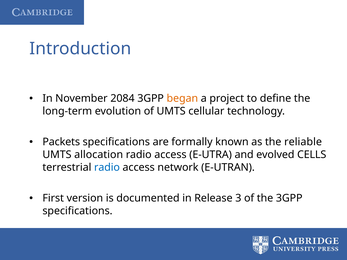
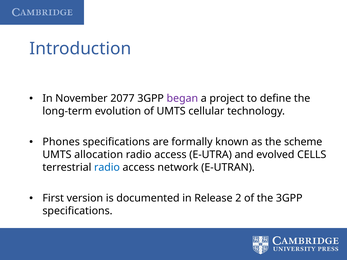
2084: 2084 -> 2077 (123, 98)
began colour: orange -> purple (182, 98)
Packets: Packets -> Phones (61, 142)
reliable: reliable -> scheme (303, 142)
3: 3 -> 2 (238, 198)
